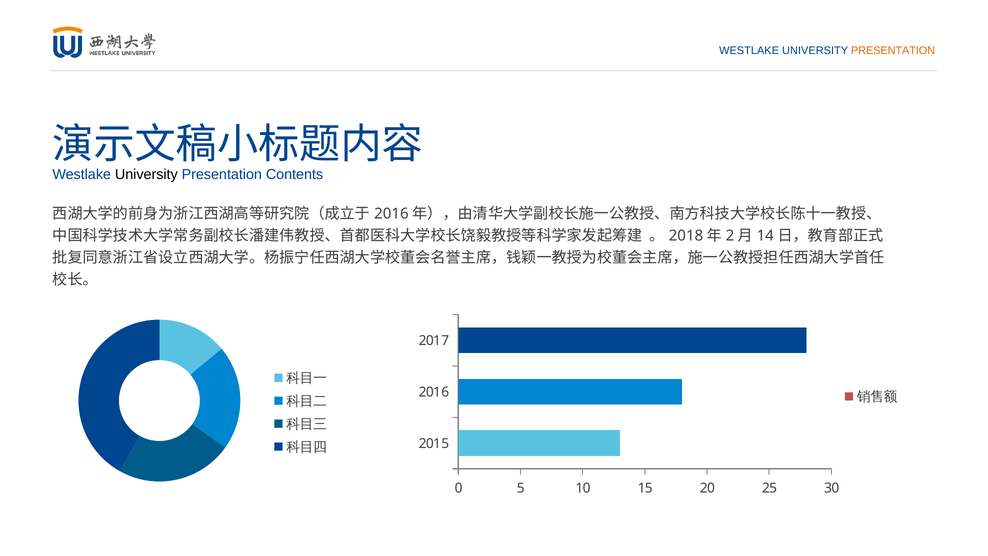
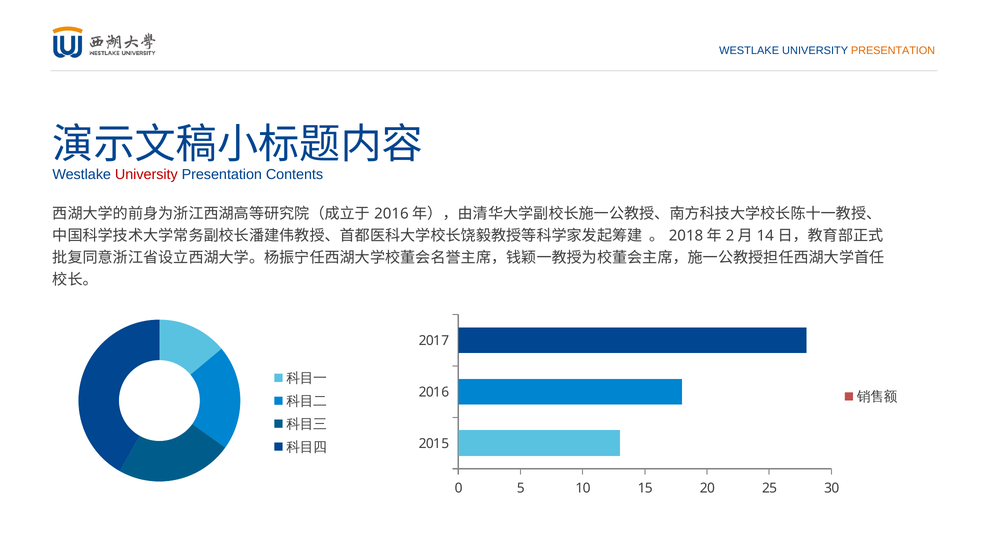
University colour: black -> red (146, 174)
